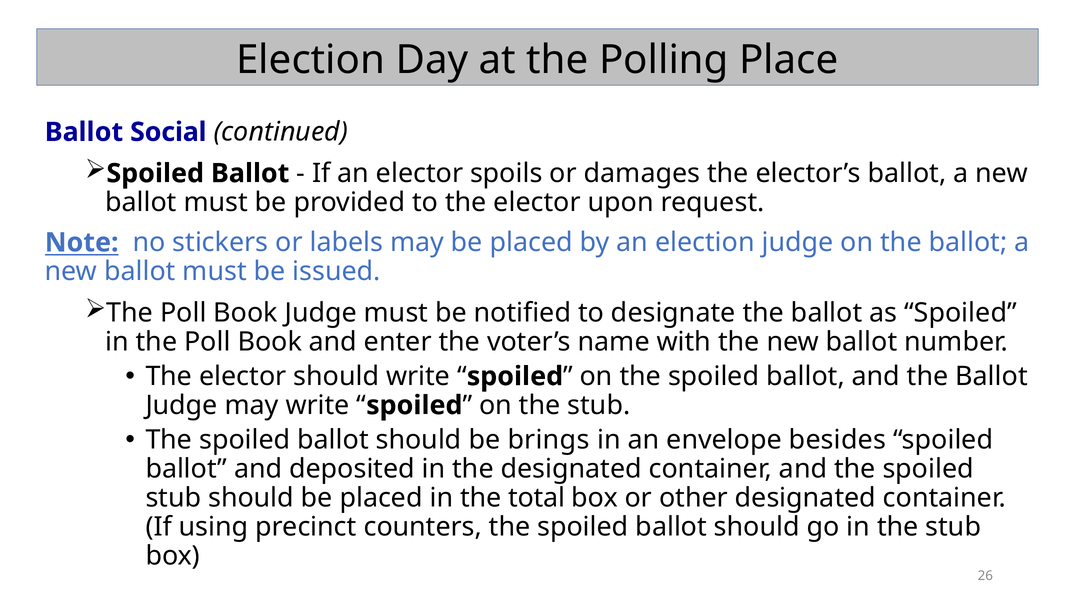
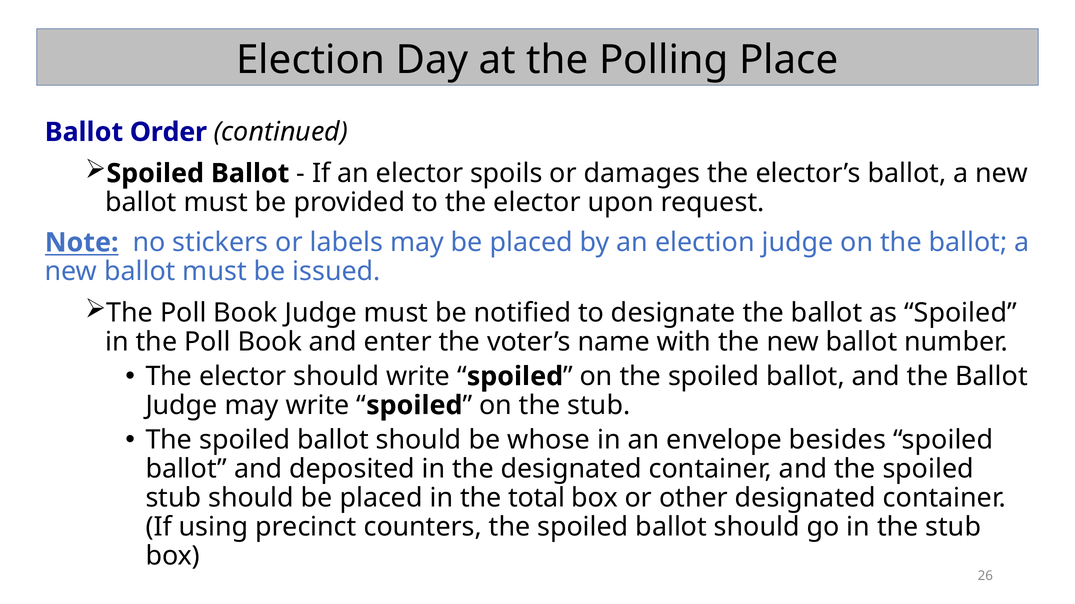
Social: Social -> Order (168, 132)
brings: brings -> whose (549, 440)
